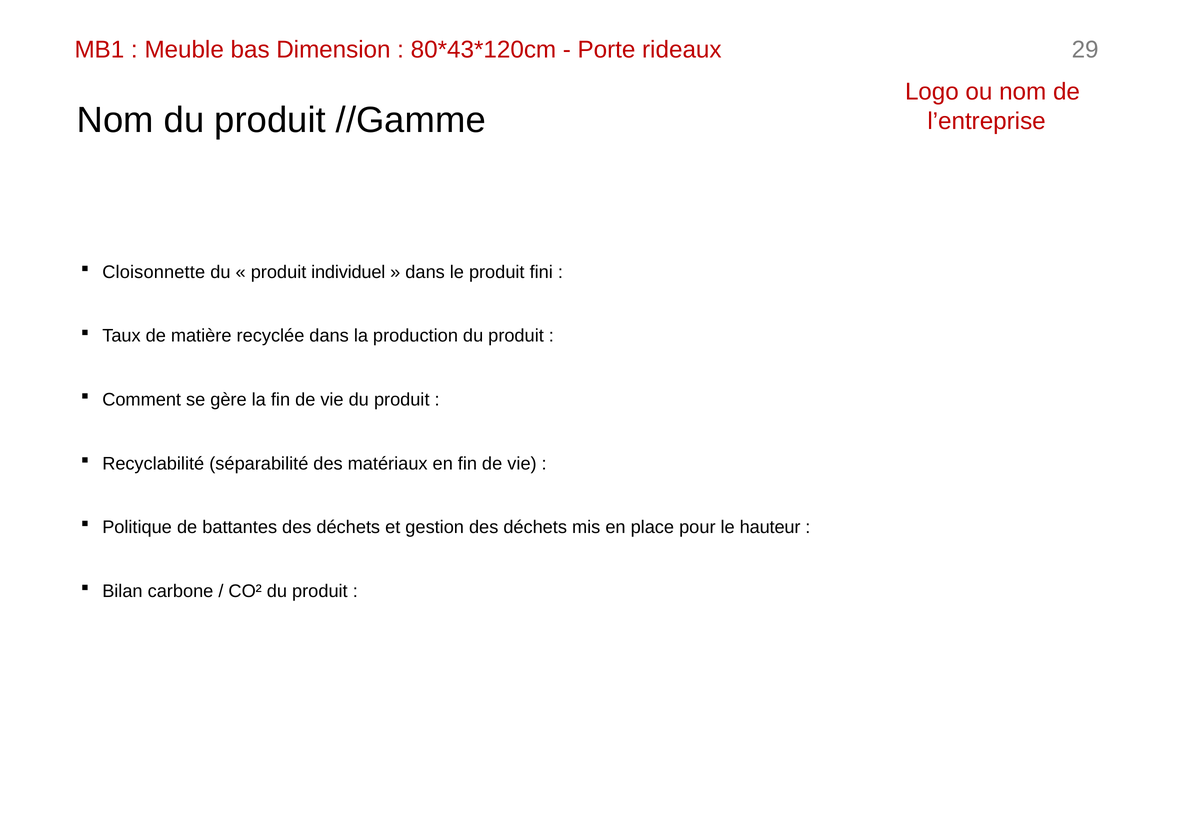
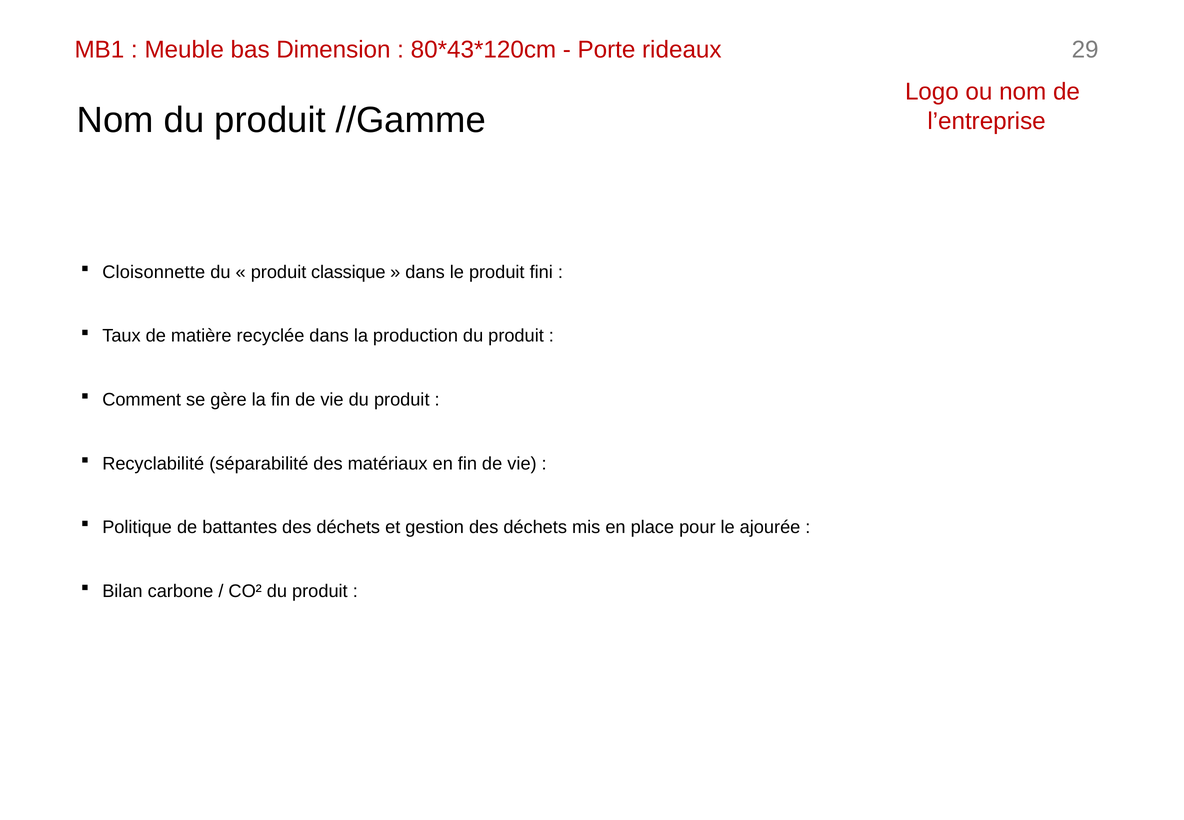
individuel: individuel -> classique (348, 272)
hauteur: hauteur -> ajourée (770, 527)
